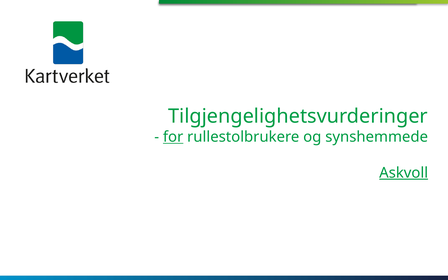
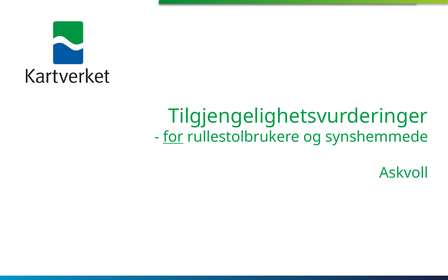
Askvoll underline: present -> none (404, 173)
